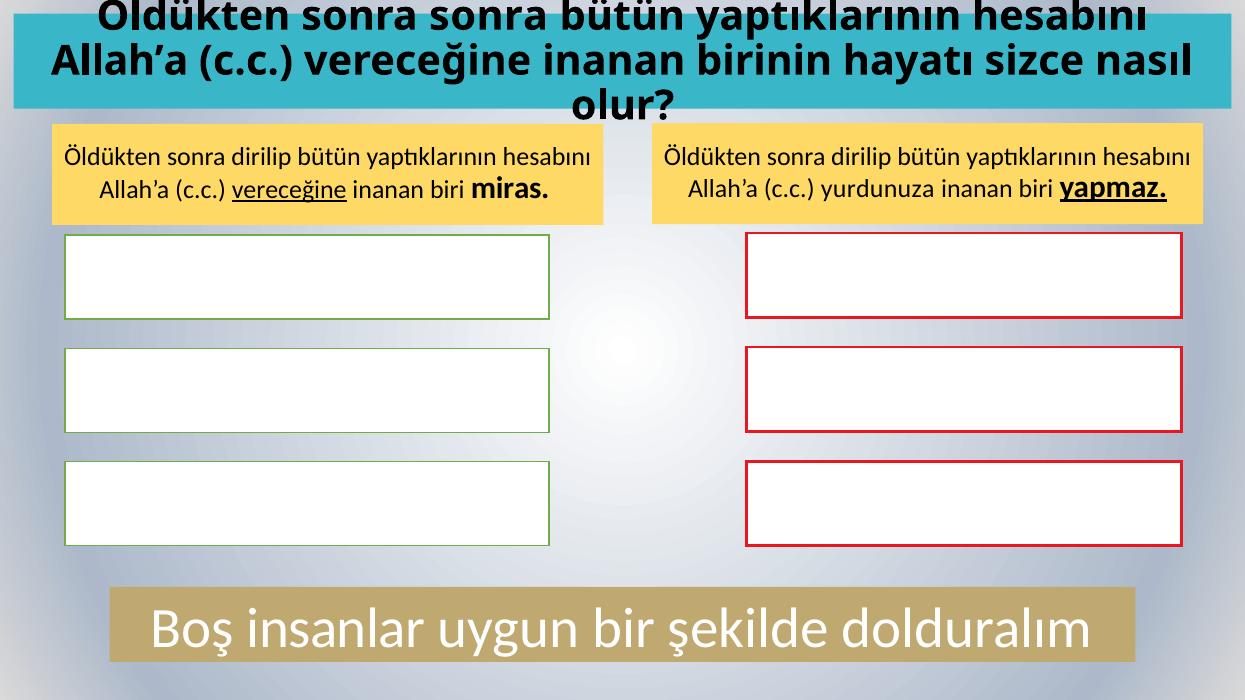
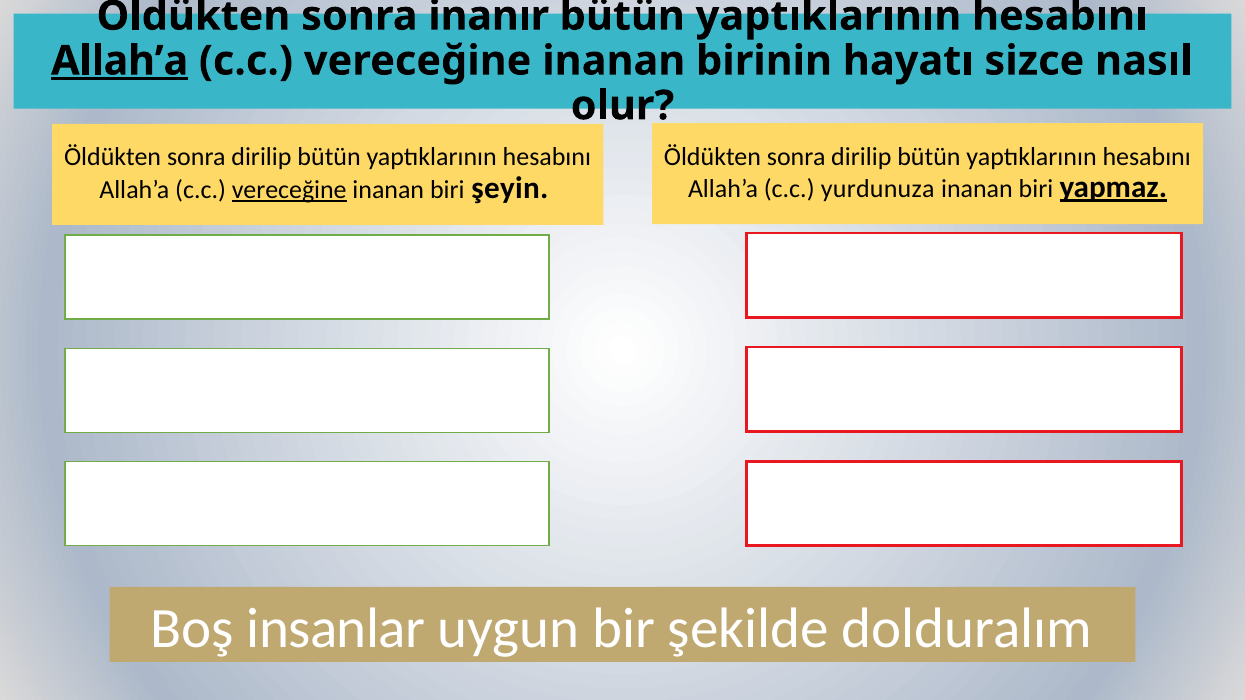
sonra sonra: sonra -> inanır (489, 16)
Allah’a underline: none -> present (120, 61)
miras: miras -> şeyin (510, 188)
